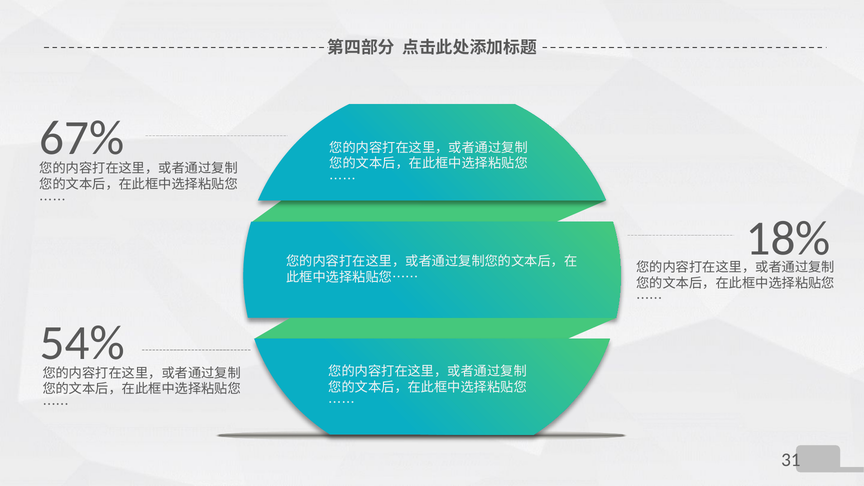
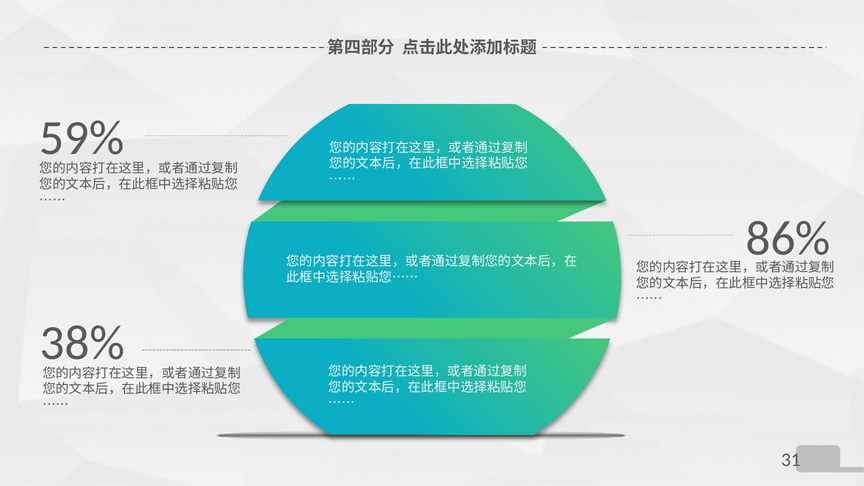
67%: 67% -> 59% (82, 138)
18%: 18% -> 86% (788, 239)
54%: 54% -> 38% (82, 343)
